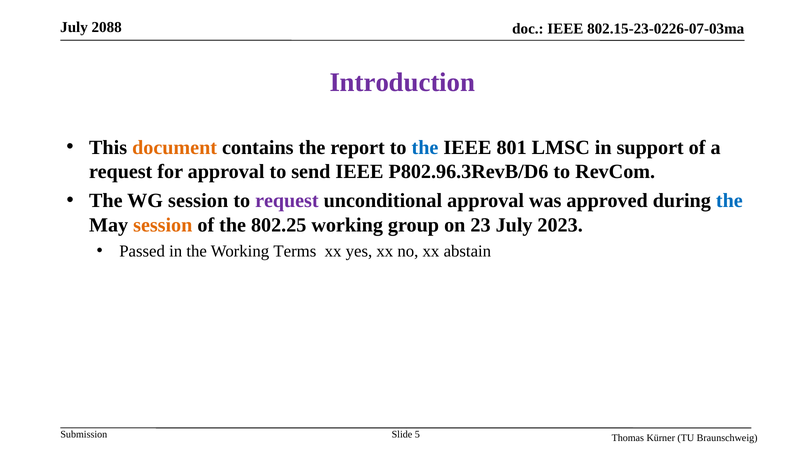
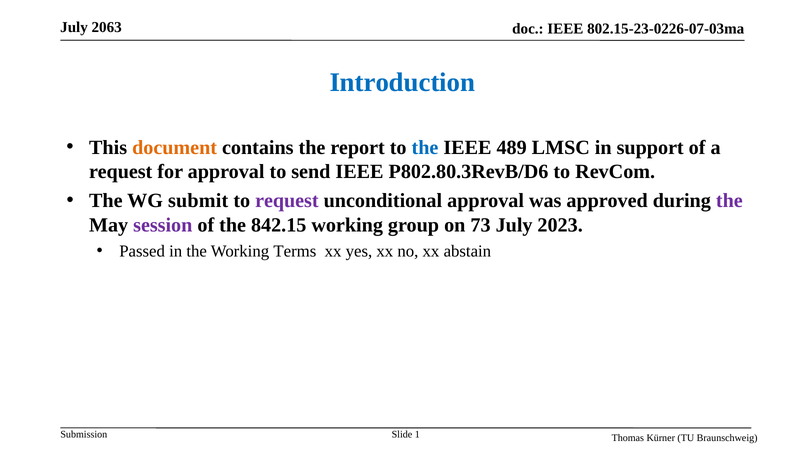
2088: 2088 -> 2063 (107, 27)
Introduction colour: purple -> blue (402, 82)
801: 801 -> 489 (512, 147)
P802.96.3RevB/D6: P802.96.3RevB/D6 -> P802.80.3RevB/D6 (468, 171)
WG session: session -> submit (198, 201)
the colour: blue -> purple (729, 201)
session colour: orange -> purple (163, 225)
802.25: 802.25 -> 842.15 (279, 225)
23: 23 -> 73 (481, 225)
5: 5 -> 1 (417, 434)
